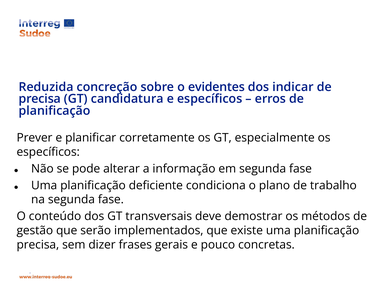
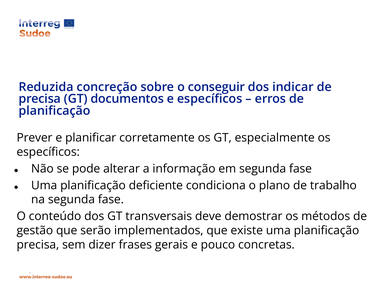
evidentes: evidentes -> conseguir (216, 87)
candidatura: candidatura -> documentos (127, 99)
